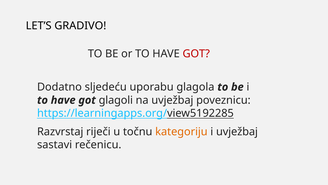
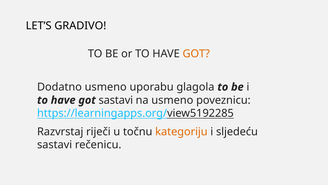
GOT colour: red -> orange (196, 54)
Dodatno sljedeću: sljedeću -> usmeno (106, 87)
got glagoli: glagoli -> sastavi (116, 100)
na uvježbaj: uvježbaj -> usmeno (172, 100)
i uvježbaj: uvježbaj -> sljedeću (237, 131)
